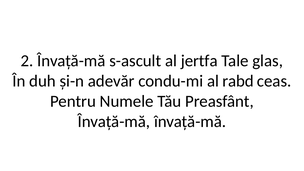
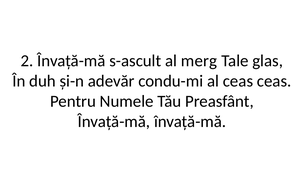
jertfa: jertfa -> merg (199, 61)
al rabd: rabd -> ceas (238, 81)
